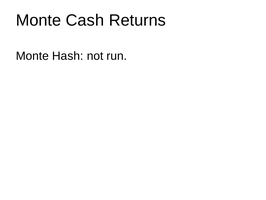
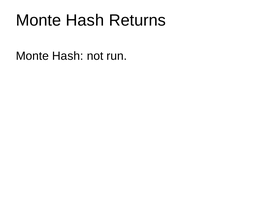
Cash: Cash -> Hash (85, 20)
